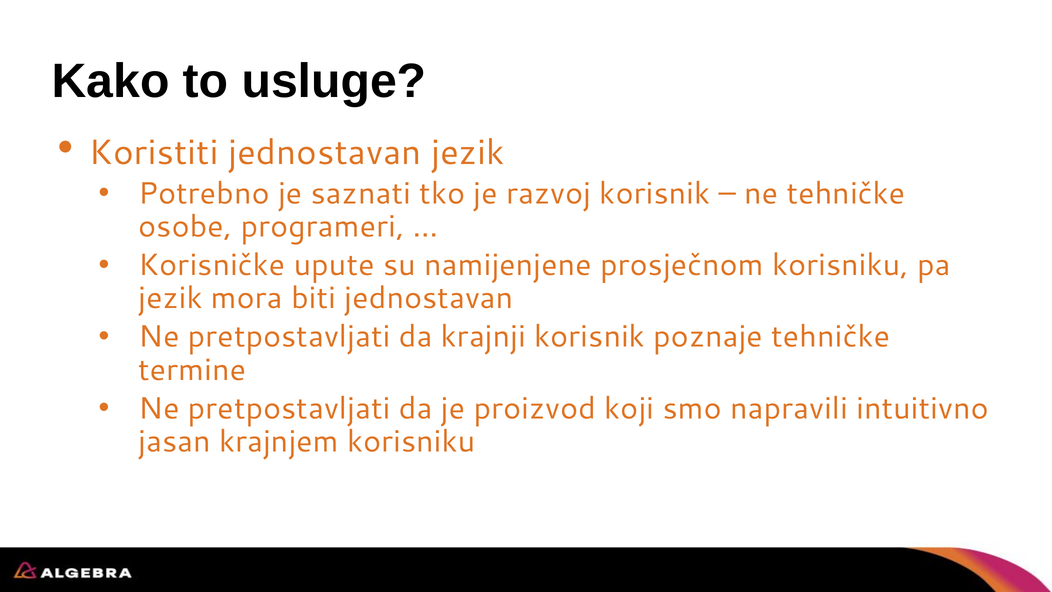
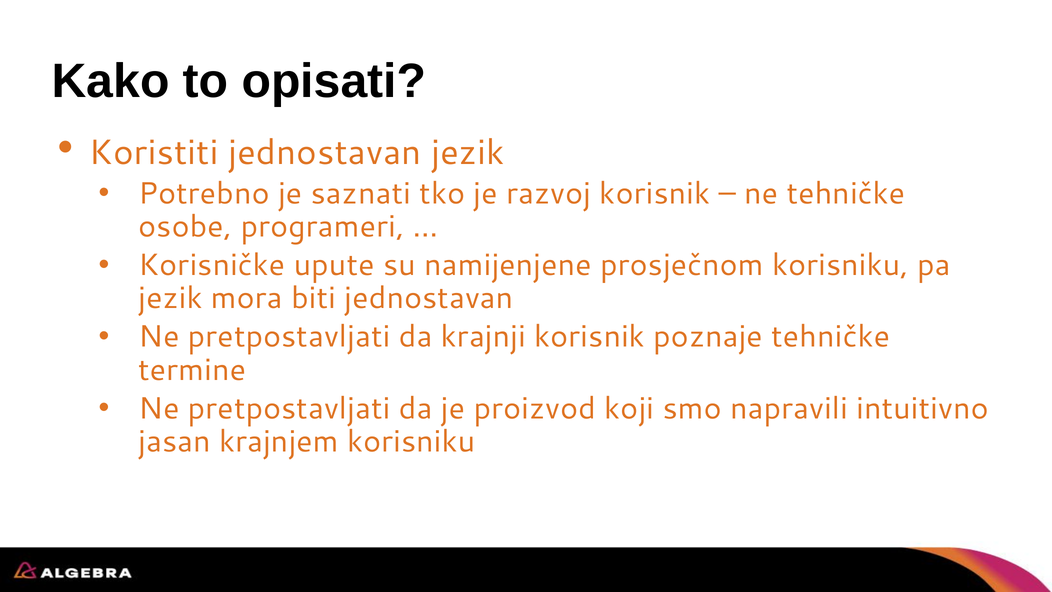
usluge: usluge -> opisati (334, 81)
